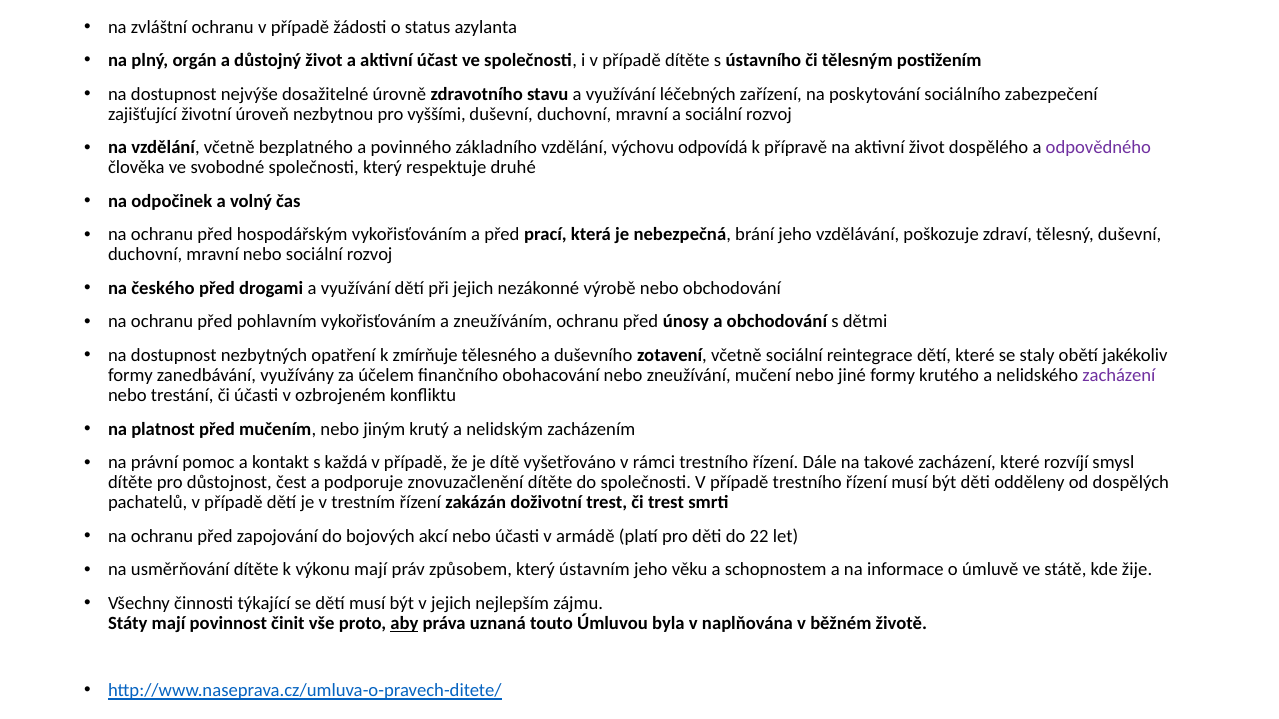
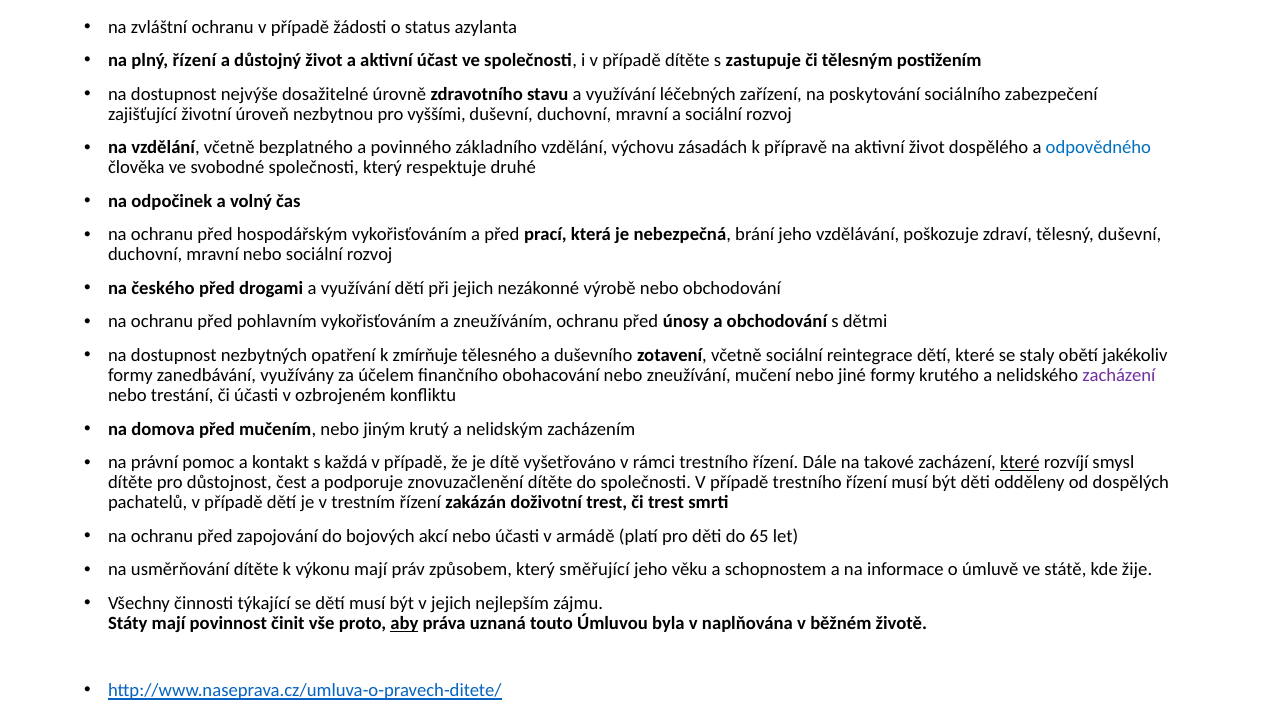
plný orgán: orgán -> řízení (194, 60)
ústavního: ústavního -> zastupuje (763, 60)
odpovídá: odpovídá -> zásadách (713, 148)
odpovědného colour: purple -> blue (1098, 148)
platnost: platnost -> domova (163, 429)
které underline: none -> present (1020, 463)
22: 22 -> 65 (759, 537)
ústavním: ústavním -> směřující (594, 570)
